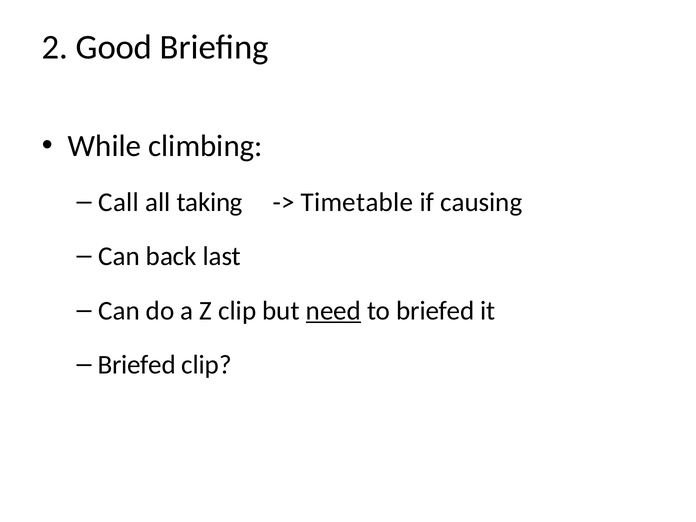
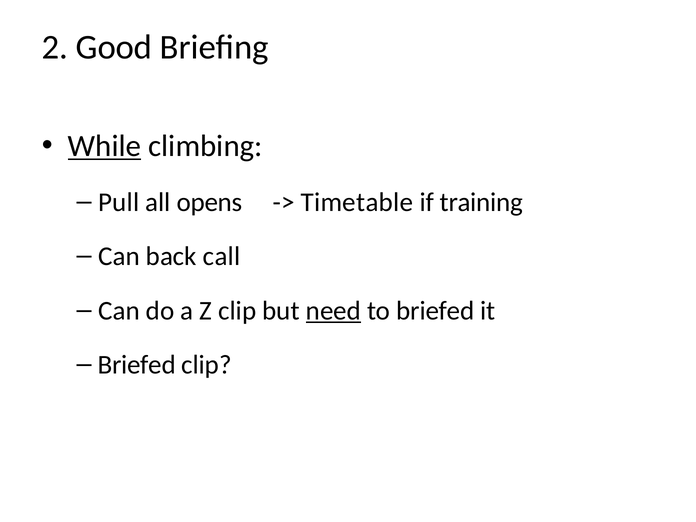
While underline: none -> present (105, 146)
Call: Call -> Pull (119, 202)
taking: taking -> opens (210, 202)
causing: causing -> training (481, 202)
last: last -> call (222, 256)
